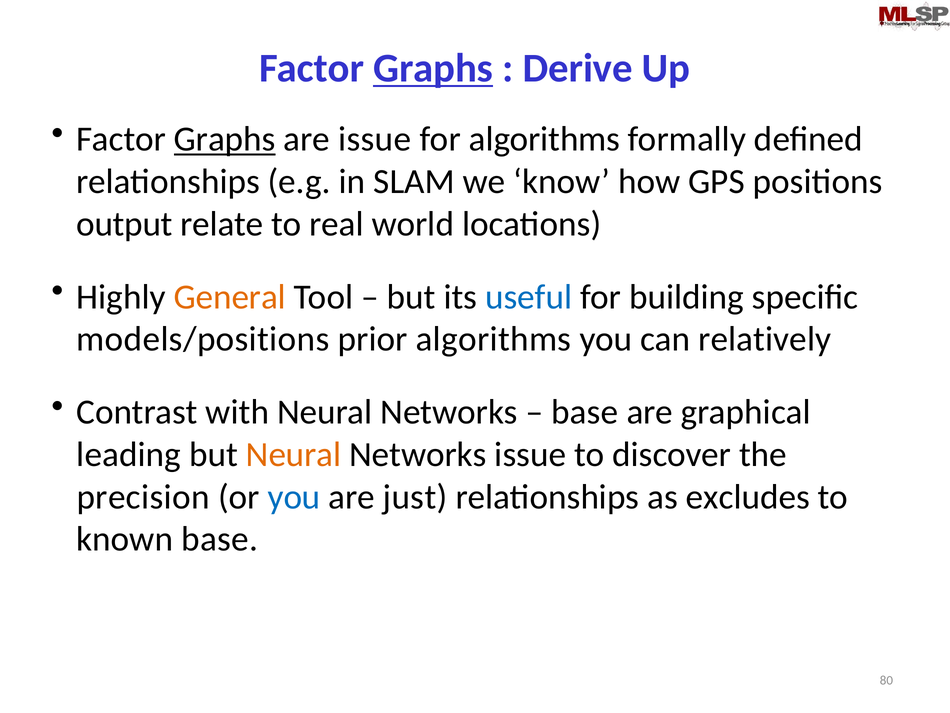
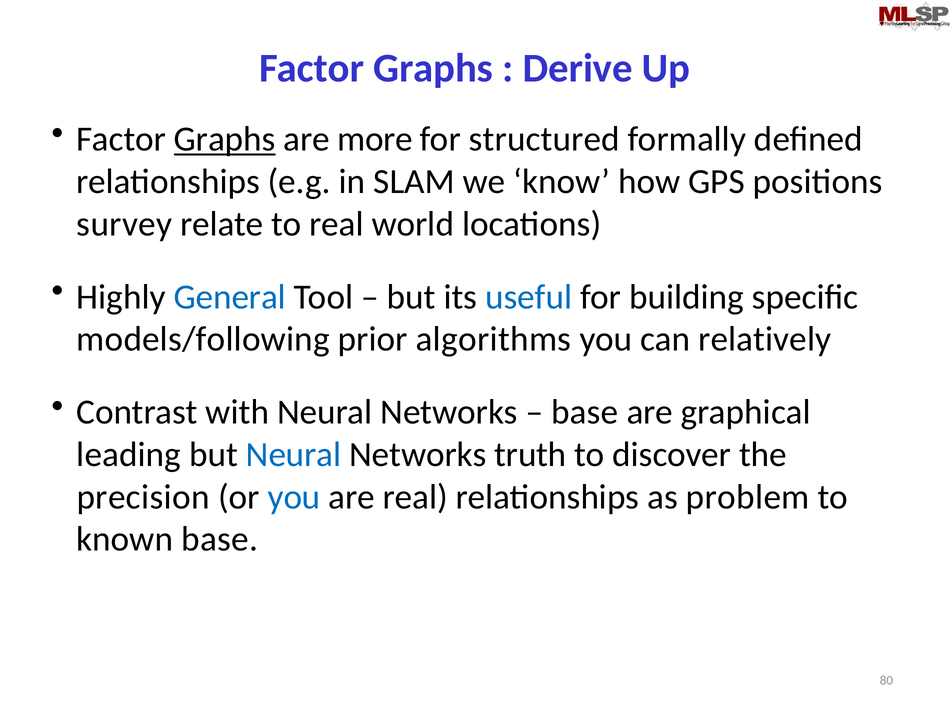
Graphs underline: present -> none (433, 68)
are issue: issue -> more (375, 139)
for algorithms: algorithms -> structured (544, 139)
output: output -> survey (124, 224)
General colour: orange -> blue (230, 297)
models/positions: models/positions -> models/following (203, 339)
Neural colour: orange -> blue (294, 454)
Networks issue: issue -> truth (530, 454)
are just: just -> real (415, 497)
excludes: excludes -> problem (748, 497)
